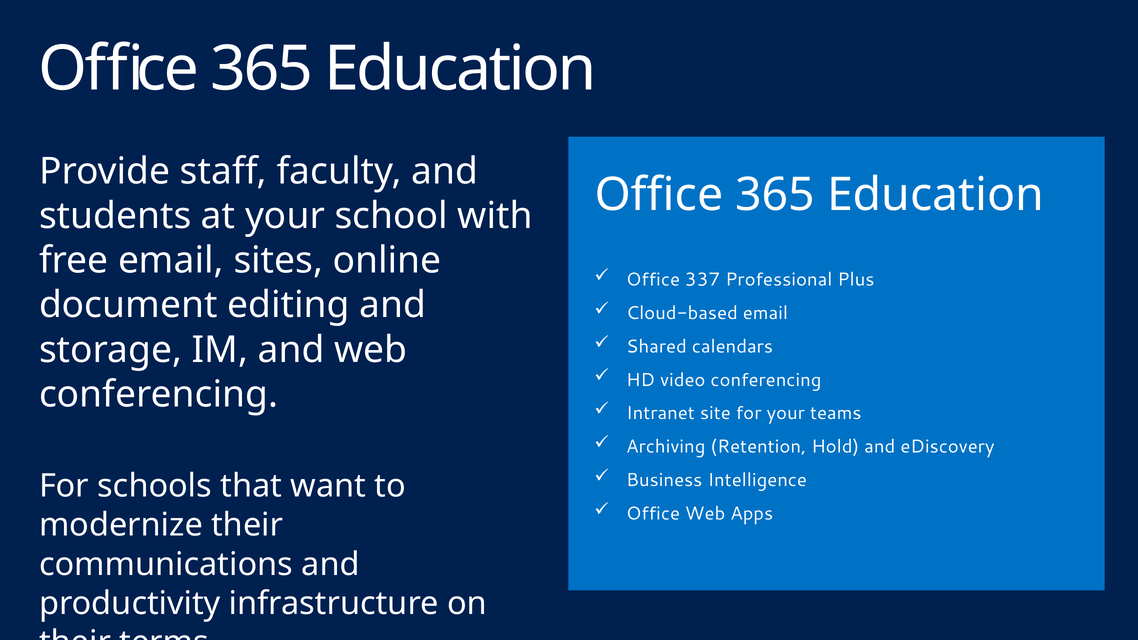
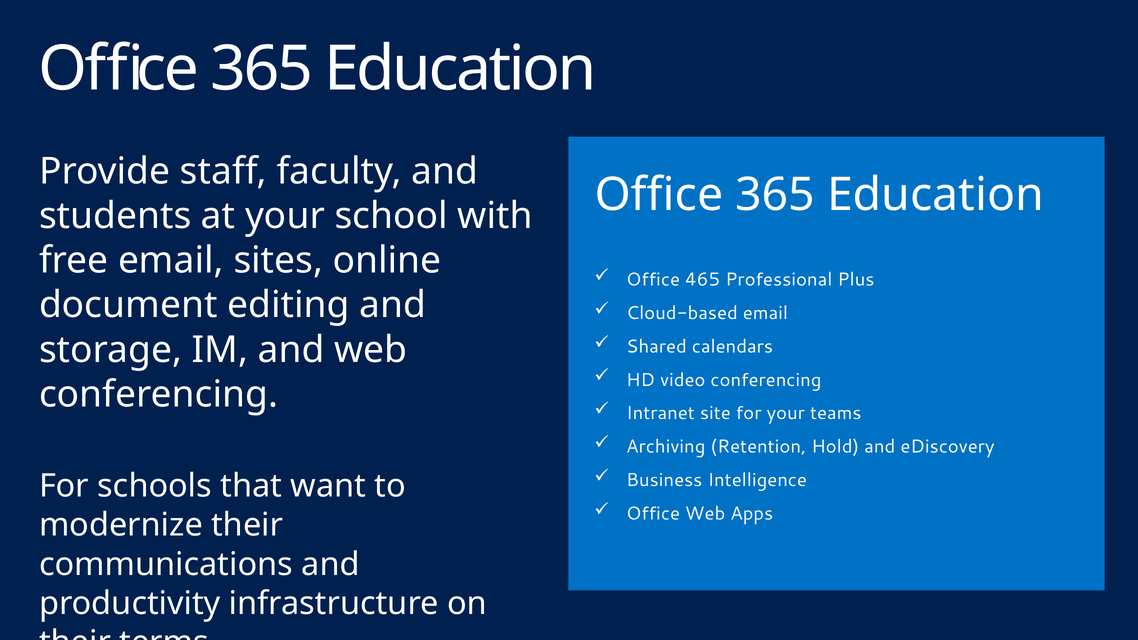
337: 337 -> 465 (703, 280)
